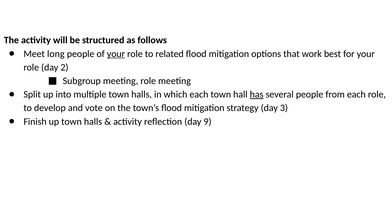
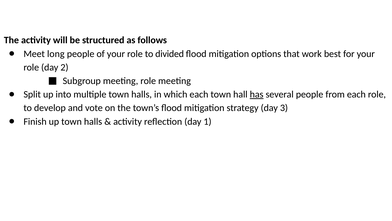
your underline: present -> none (116, 54)
related: related -> divided (170, 54)
9: 9 -> 1 (208, 121)
